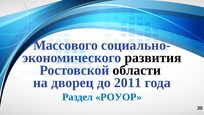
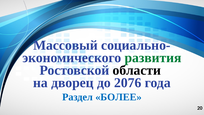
Массового: Массового -> Массовый (65, 45)
развития colour: black -> green (153, 58)
2011: 2011 -> 2076 (128, 83)
РОУОР: РОУОР -> БОЛЕЕ (118, 97)
